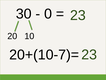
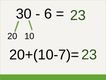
0: 0 -> 6 (48, 14)
